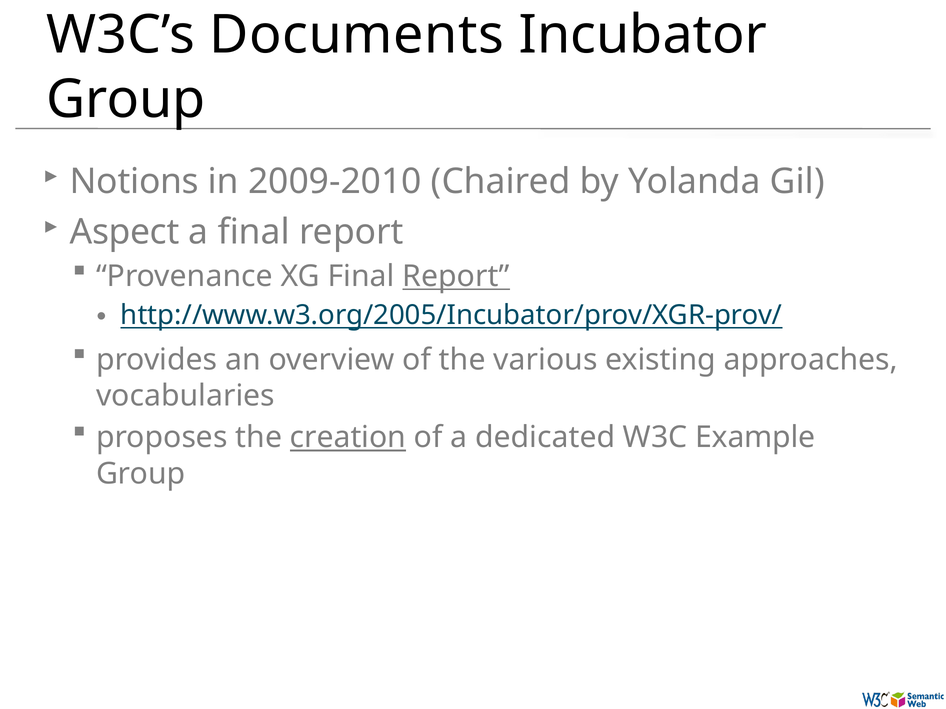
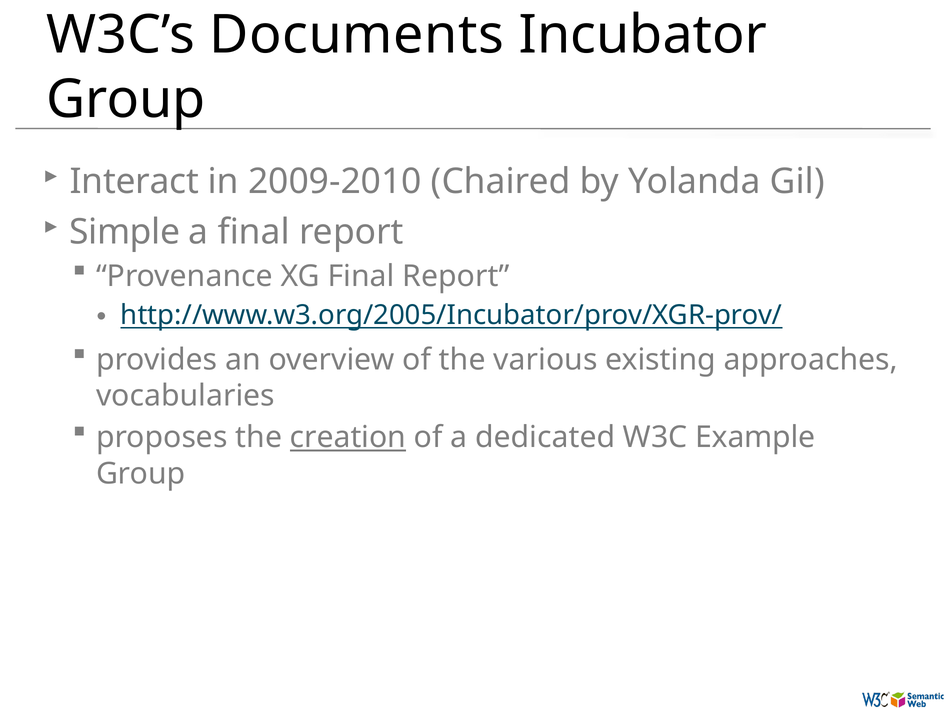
Notions: Notions -> Interact (134, 182)
Aspect: Aspect -> Simple (125, 232)
Report underline: present -> none (456, 276)
